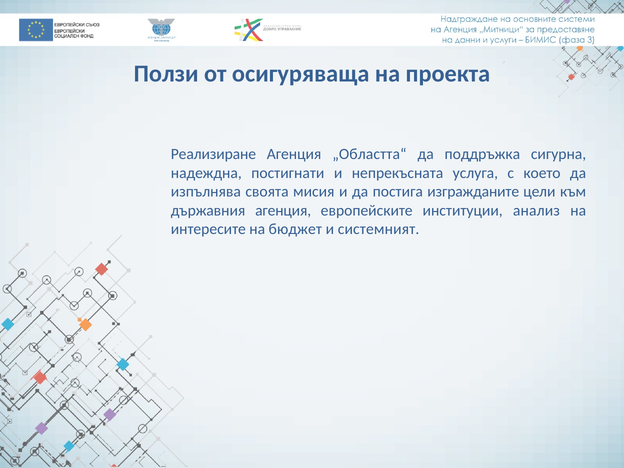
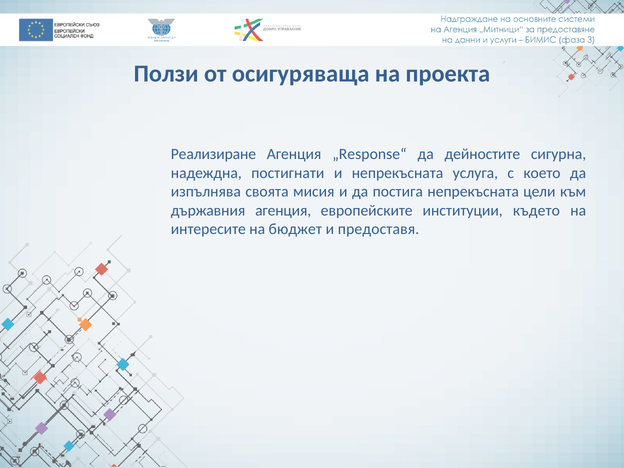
„Областта“: „Областта“ -> „Response“ (369, 154)
поддръжка: поддръжка -> дейностите (482, 154)
постига изгражданите: изгражданите -> непрекъсната (473, 192)
анализ: анализ -> където (536, 210)
системният: системният -> предоставя (379, 229)
